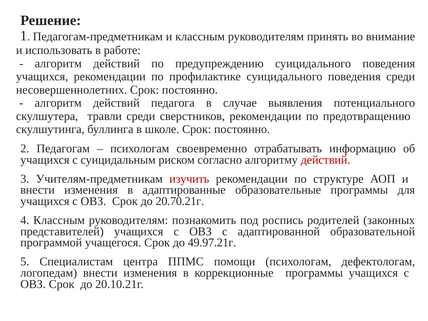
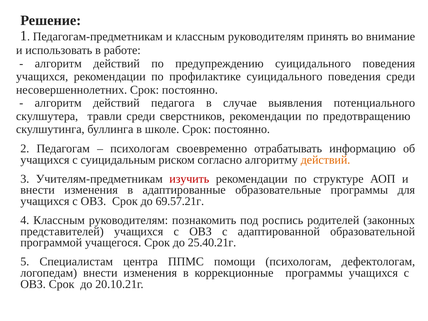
действий colour: red -> orange (326, 160)
20.70.21г: 20.70.21г -> 69.57.21г (180, 201)
49.97.21г: 49.97.21г -> 25.40.21г (212, 243)
